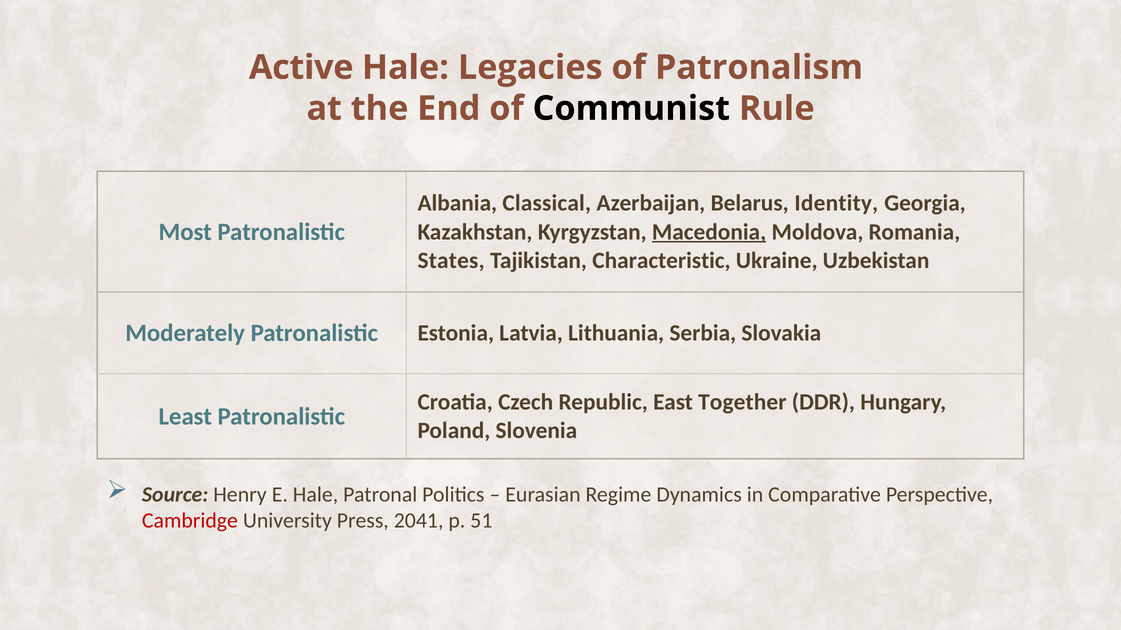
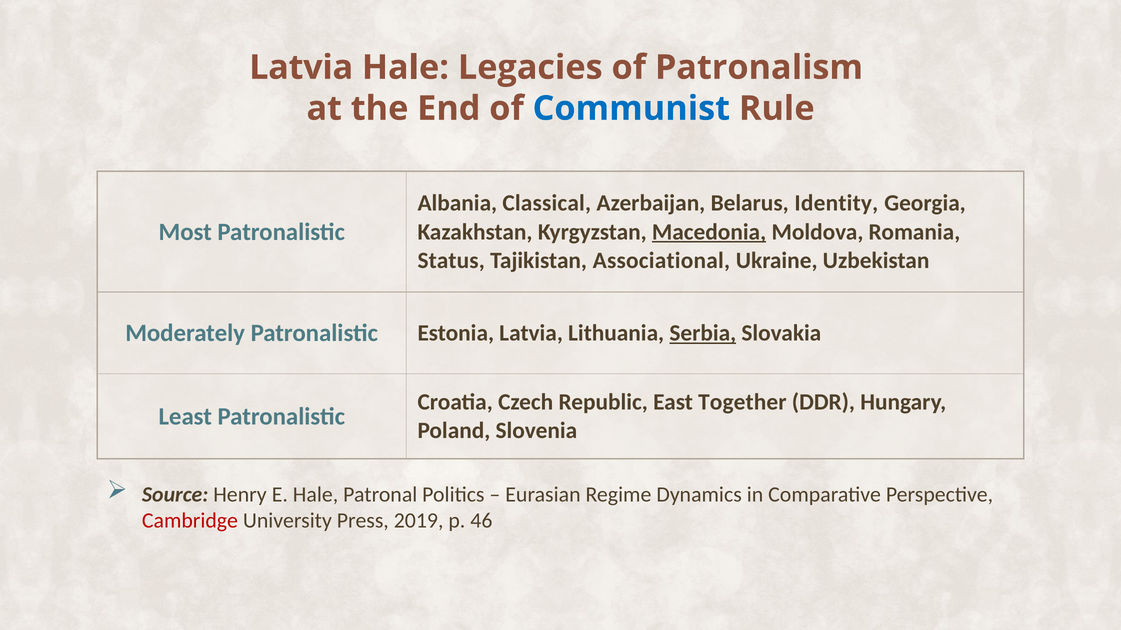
Active: Active -> Latvia (301, 68)
Communist colour: black -> blue (631, 109)
States: States -> Status (451, 261)
Characteristic: Characteristic -> Associational (661, 261)
Serbia underline: none -> present (703, 333)
2041: 2041 -> 2019 (419, 521)
51: 51 -> 46 (481, 521)
